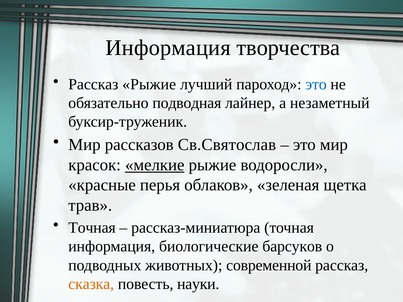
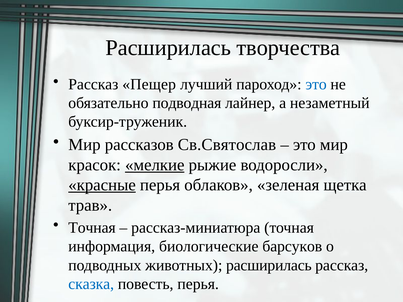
Информация: Информация -> Расширилась (168, 48)
Рассказ Рыжие: Рыжие -> Пещер (149, 84)
красные underline: none -> present (102, 185)
животных современной: современной -> расширилась (269, 265)
сказка colour: orange -> blue (91, 284)
повесть науки: науки -> перья (198, 284)
